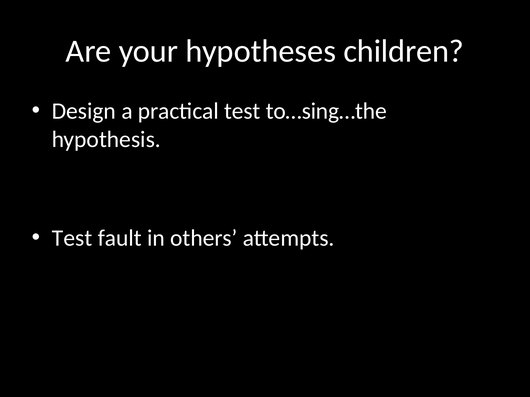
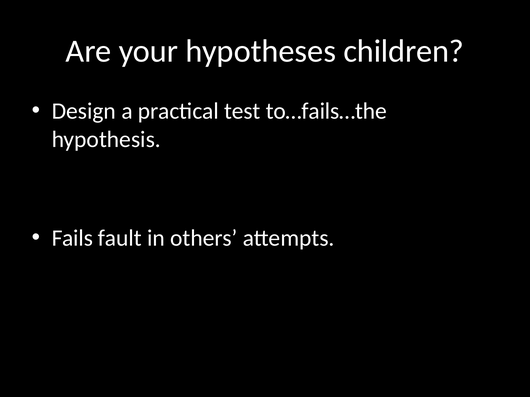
to…sing…the: to…sing…the -> to…fails…the (326, 111)
Test: Test -> Fails (72, 238)
